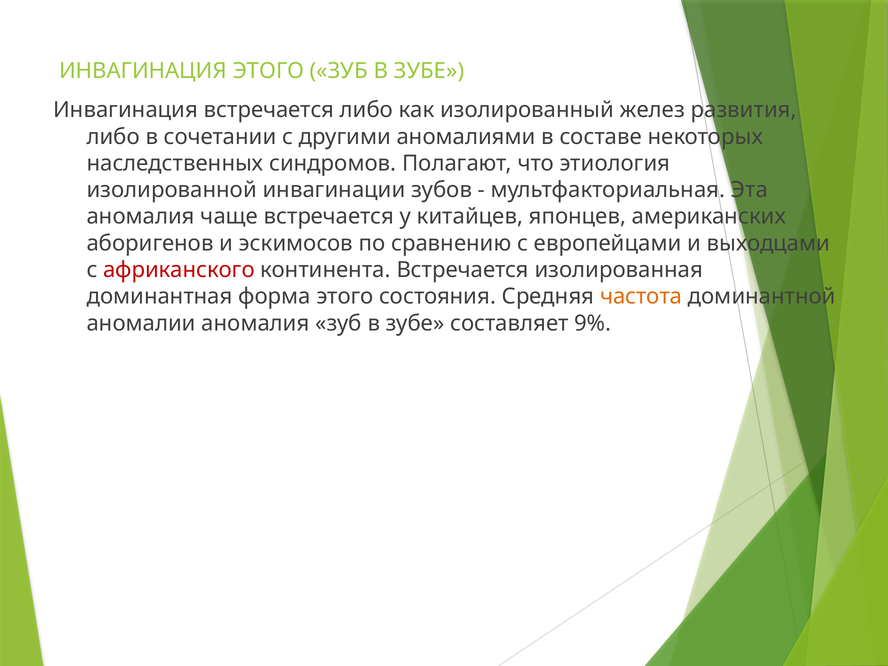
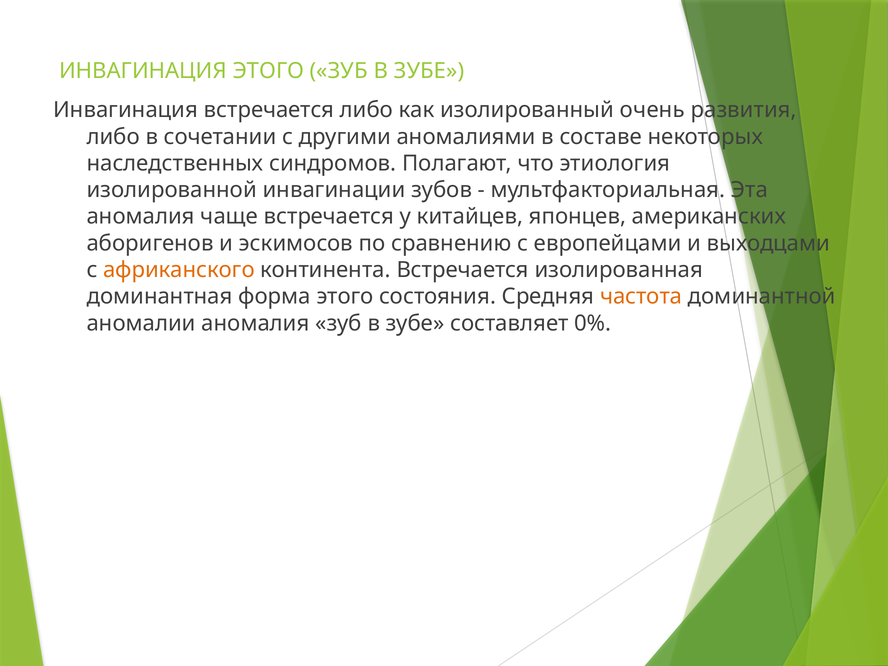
желез: желез -> очень (652, 110)
африканского colour: red -> orange (179, 270)
9%: 9% -> 0% (593, 323)
